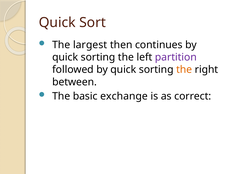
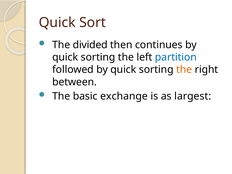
largest: largest -> divided (90, 45)
partition colour: purple -> blue (176, 57)
correct: correct -> largest (193, 96)
